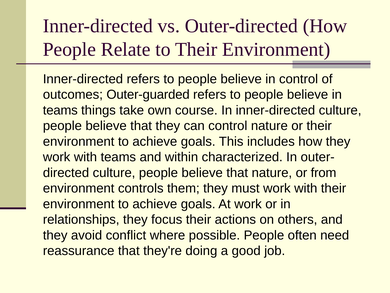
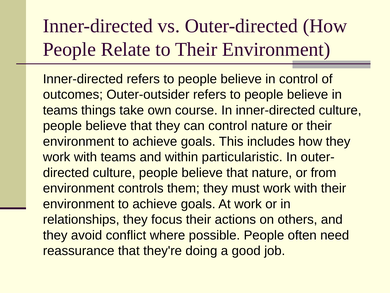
Outer-guarded: Outer-guarded -> Outer-outsider (148, 95)
characterized: characterized -> particularistic (242, 157)
